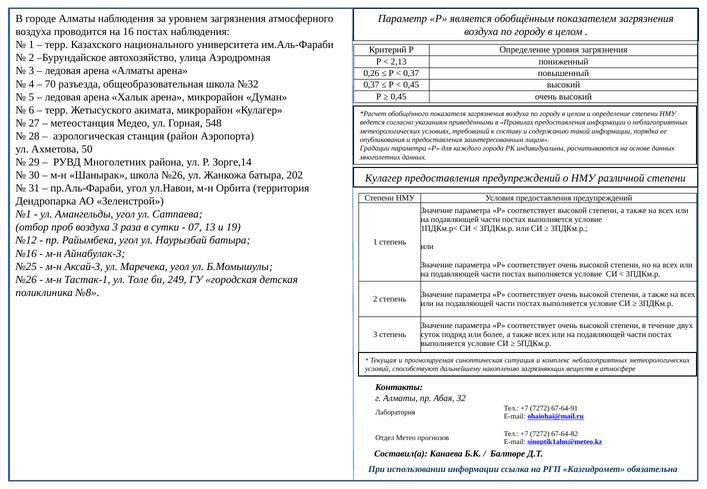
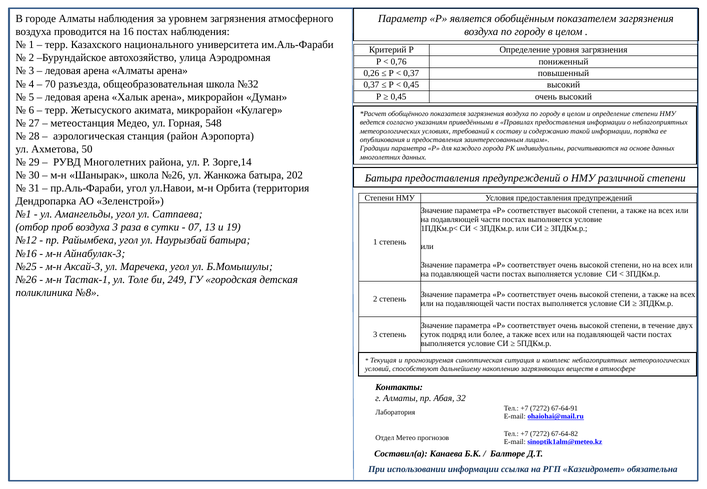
2,13: 2,13 -> 0,76 (399, 62)
Кулагер: Кулагер -> Батыра (384, 178)
